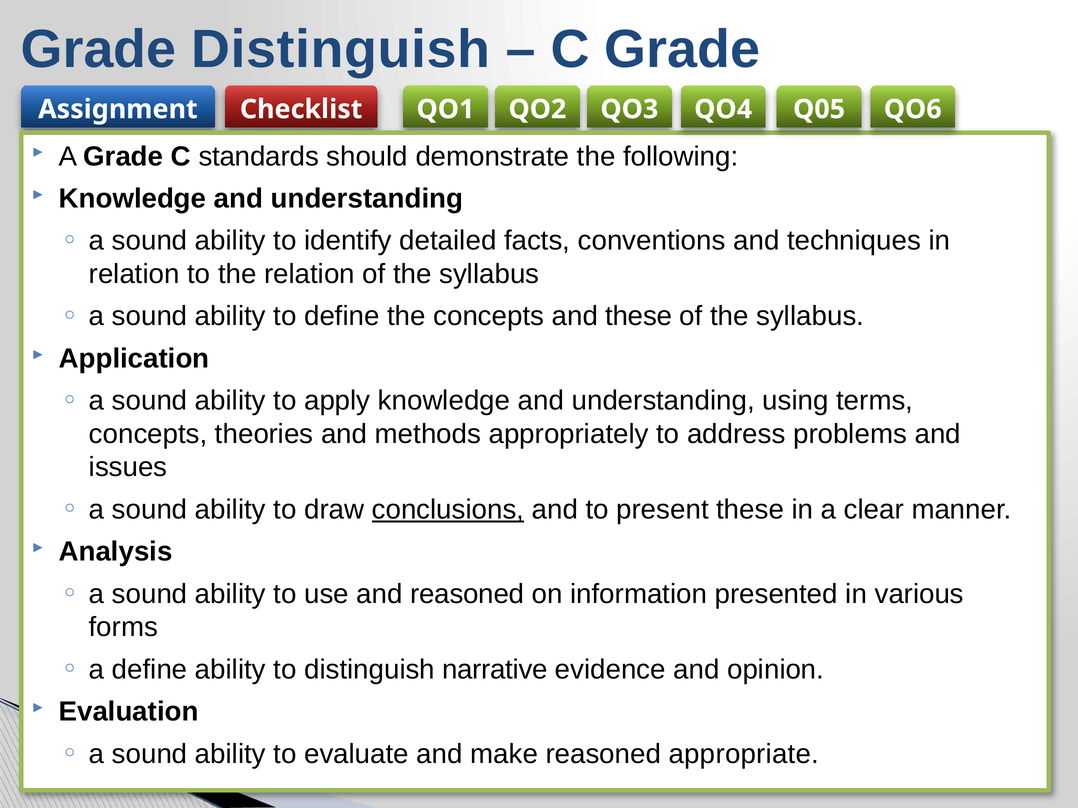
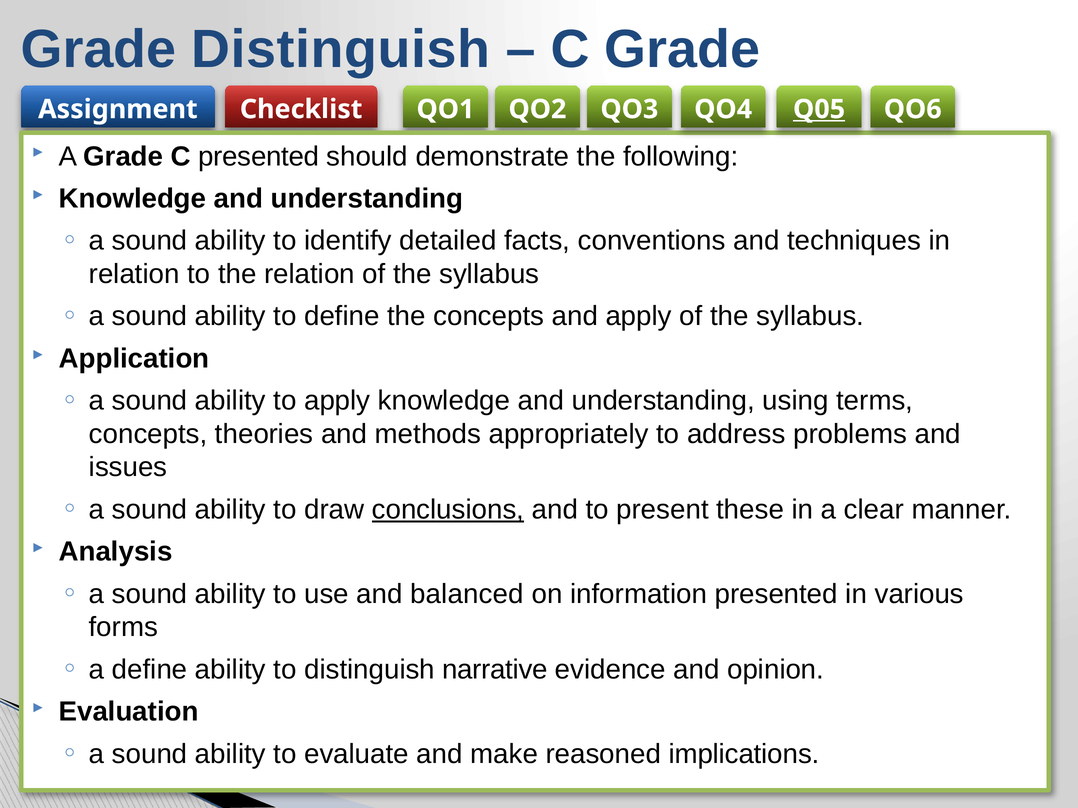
Q05 underline: none -> present (819, 109)
C standards: standards -> presented (259, 156)
and these: these -> apply (639, 317)
and reasoned: reasoned -> balanced (467, 594)
appropriate: appropriate -> implications (744, 755)
